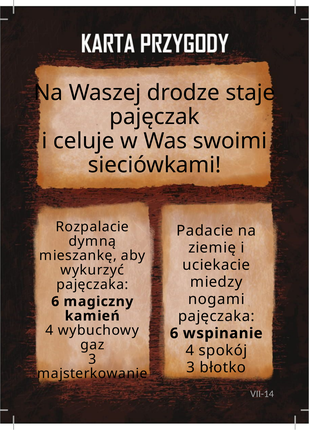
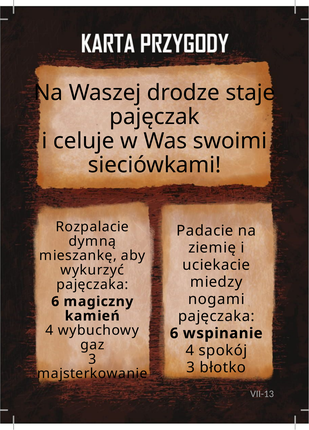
VII-14: VII-14 -> VII-13 (262, 394)
